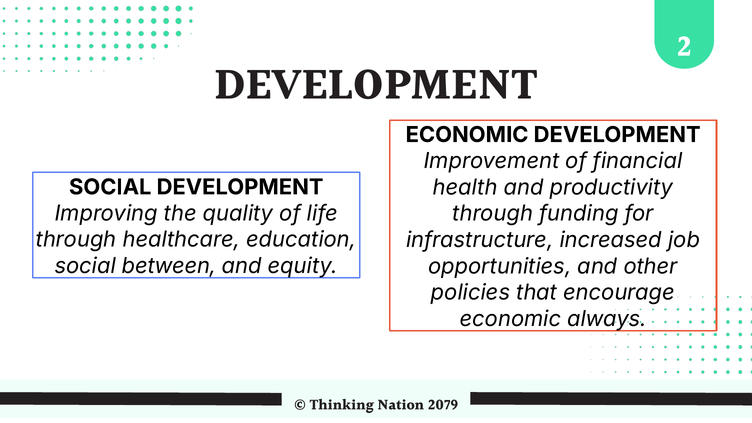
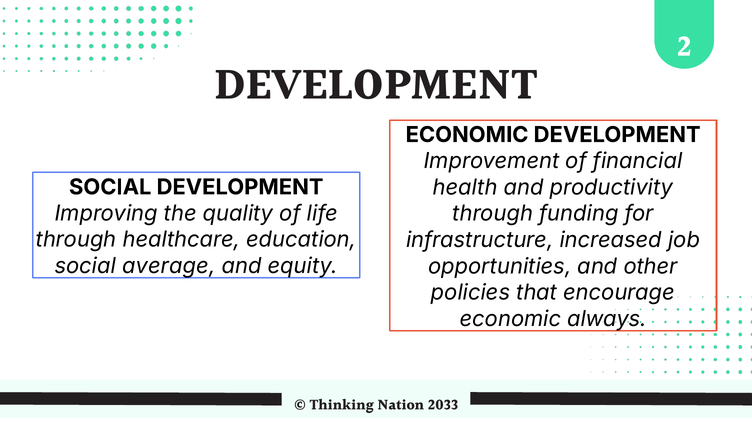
between: between -> average (169, 266)
2079: 2079 -> 2033 (443, 406)
